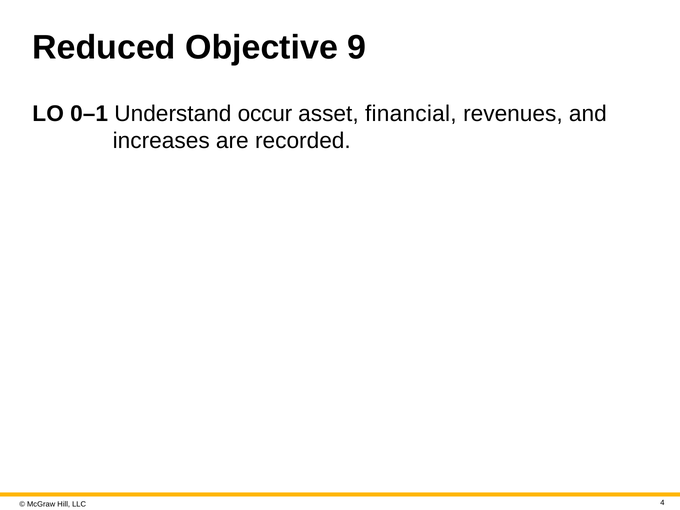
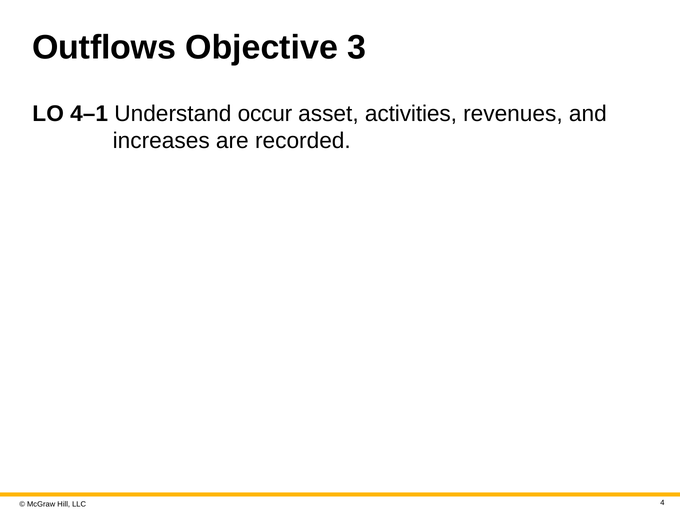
Reduced: Reduced -> Outflows (104, 48)
9: 9 -> 3 (357, 48)
0–1: 0–1 -> 4–1 (89, 114)
financial: financial -> activities (411, 114)
